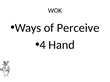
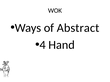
Perceive: Perceive -> Abstract (78, 28)
